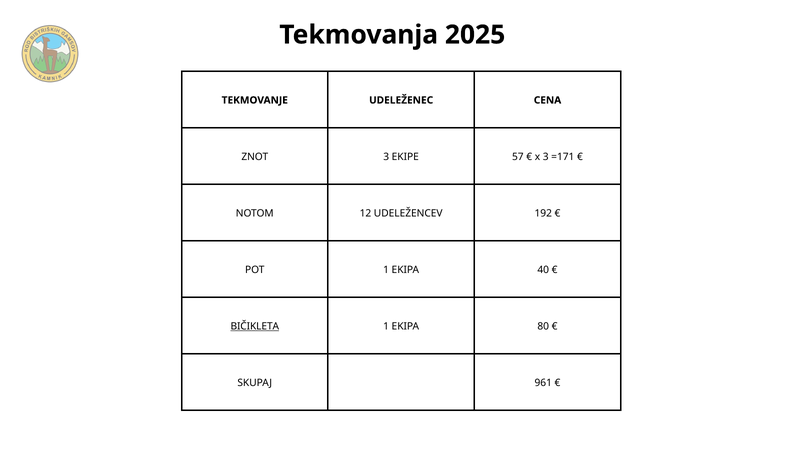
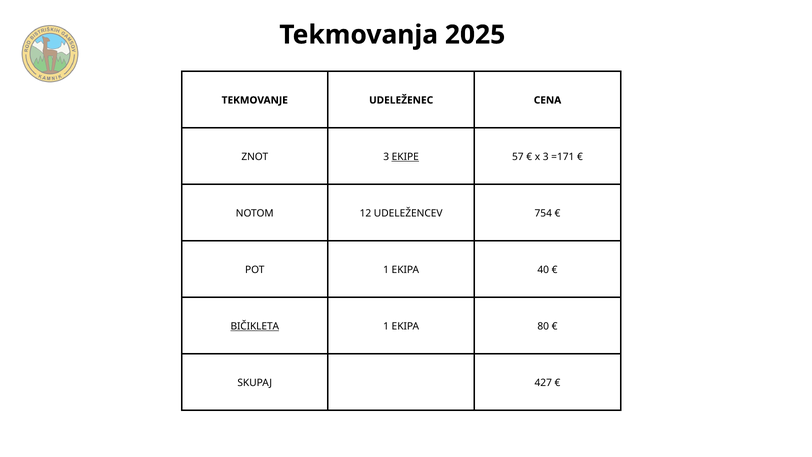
EKIPE underline: none -> present (405, 157)
192: 192 -> 754 (543, 213)
961: 961 -> 427 (543, 383)
